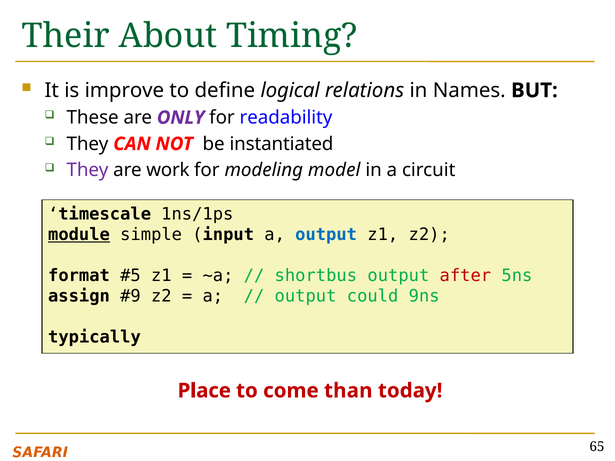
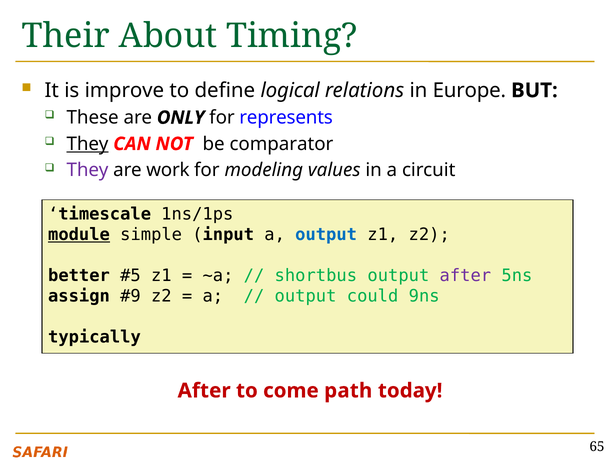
Names: Names -> Europe (469, 90)
ONLY colour: purple -> black (181, 118)
readability: readability -> represents (286, 118)
They underline: none -> present (88, 144)
instantiated: instantiated -> comparator (281, 144)
model: model -> values (334, 170)
format: format -> better (79, 276)
after colour: red -> purple (465, 276)
Place: Place -> After (204, 391)
than: than -> path (348, 391)
